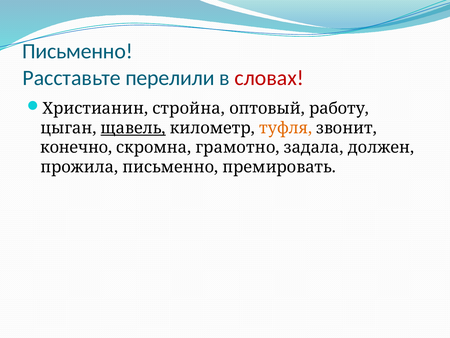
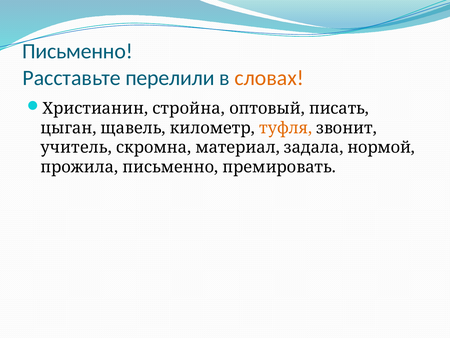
словах colour: red -> orange (269, 78)
работу: работу -> писать (339, 108)
щавель underline: present -> none (133, 128)
конечно: конечно -> учитель (76, 147)
грамотно: грамотно -> материал (238, 147)
должен: должен -> нормой (381, 147)
